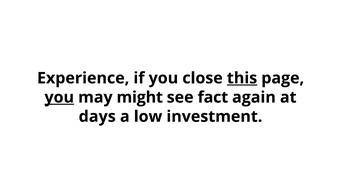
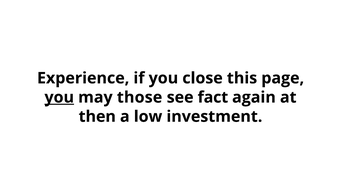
this underline: present -> none (242, 78)
might: might -> those (140, 97)
days: days -> then (97, 116)
